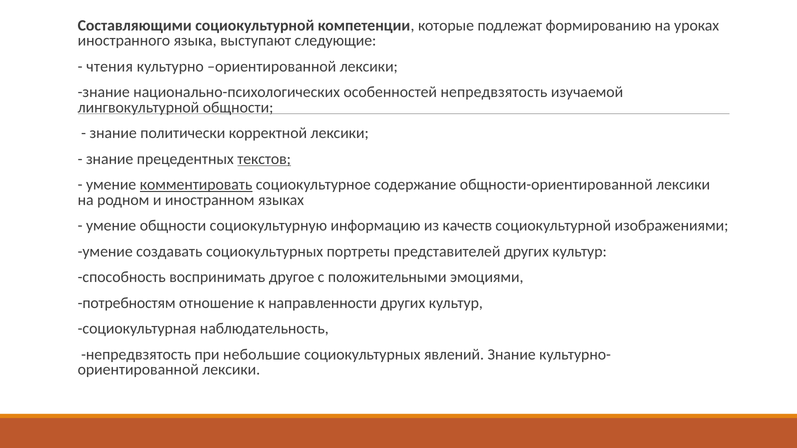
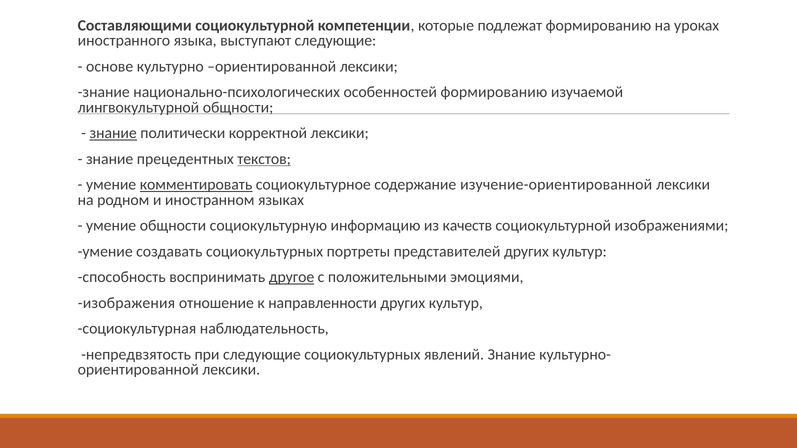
чтения: чтения -> основе (110, 67)
особенностей непредвзятость: непредвзятость -> формированию (494, 92)
знание underline: none -> present (113, 133)
общности-ориентированной: общности-ориентированной -> изучение-ориентированной (556, 185)
другое underline: none -> present (292, 277)
потребностям: потребностям -> изображения (126, 303)
при небольшие: небольшие -> следующие (262, 355)
